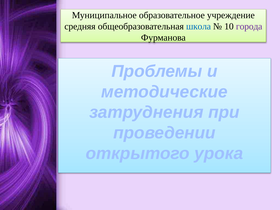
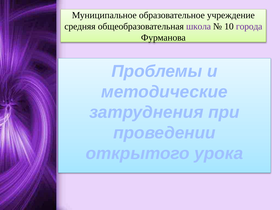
школа colour: blue -> purple (199, 26)
